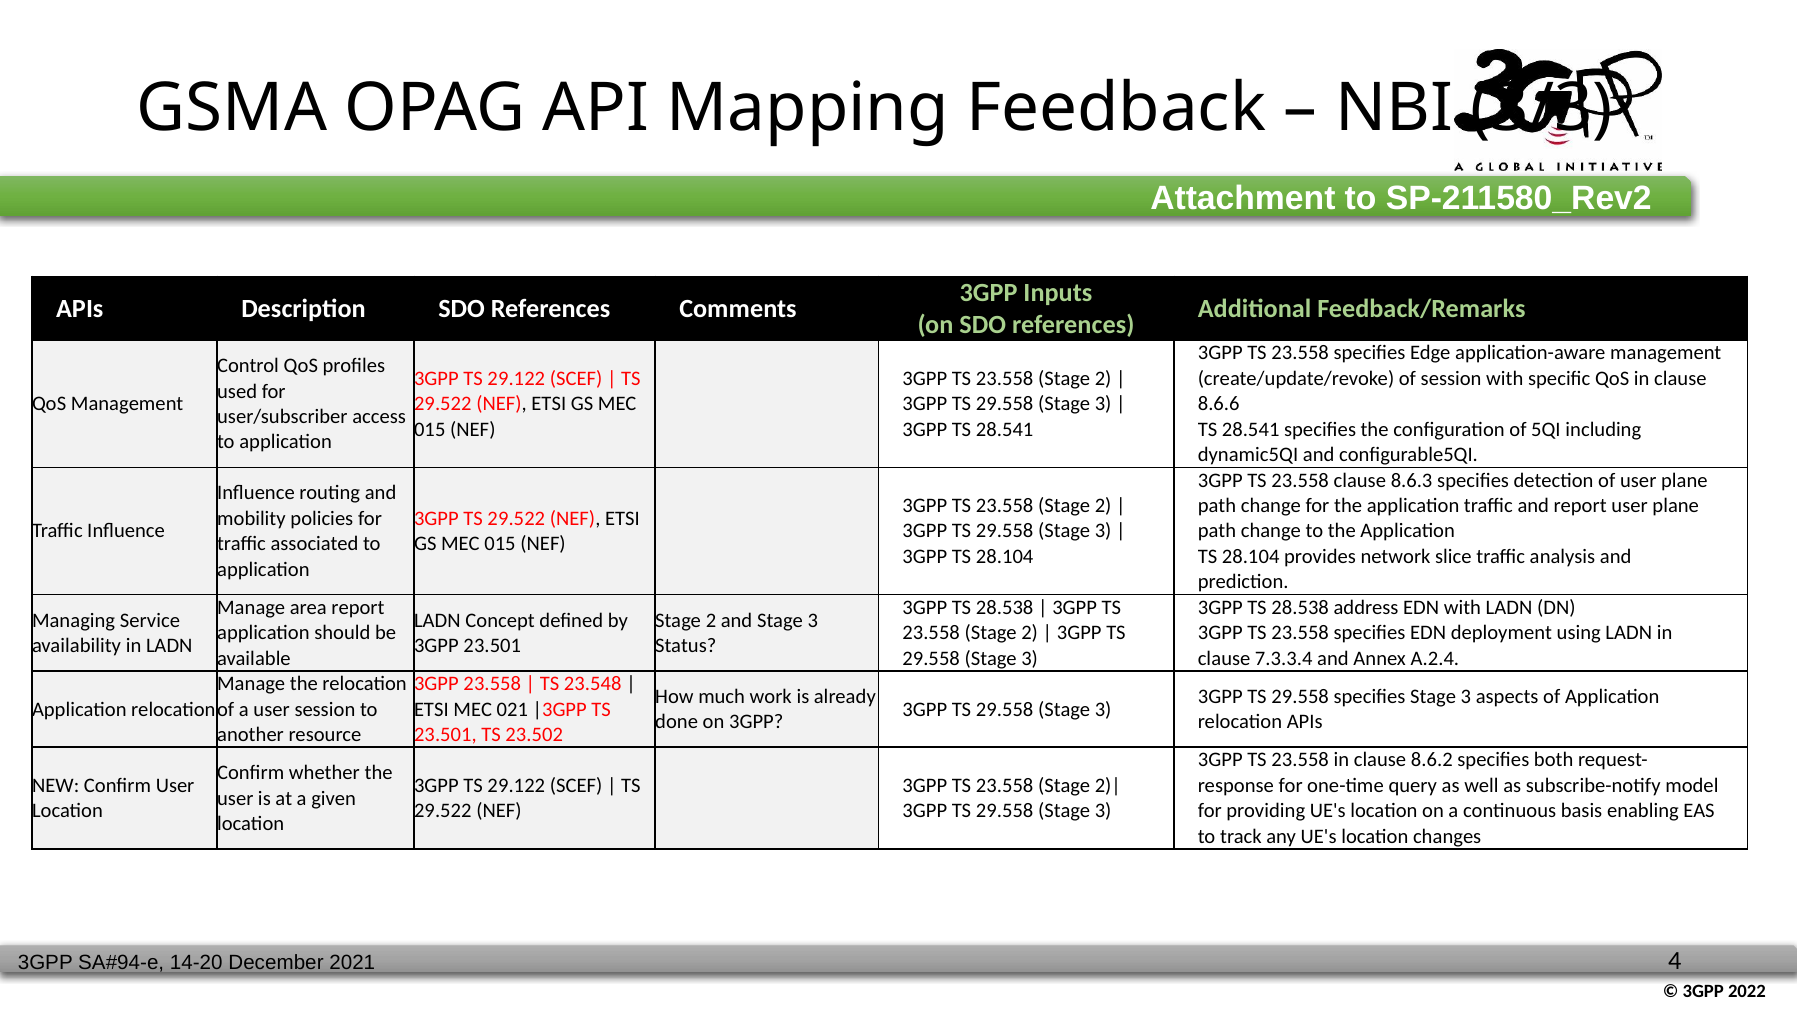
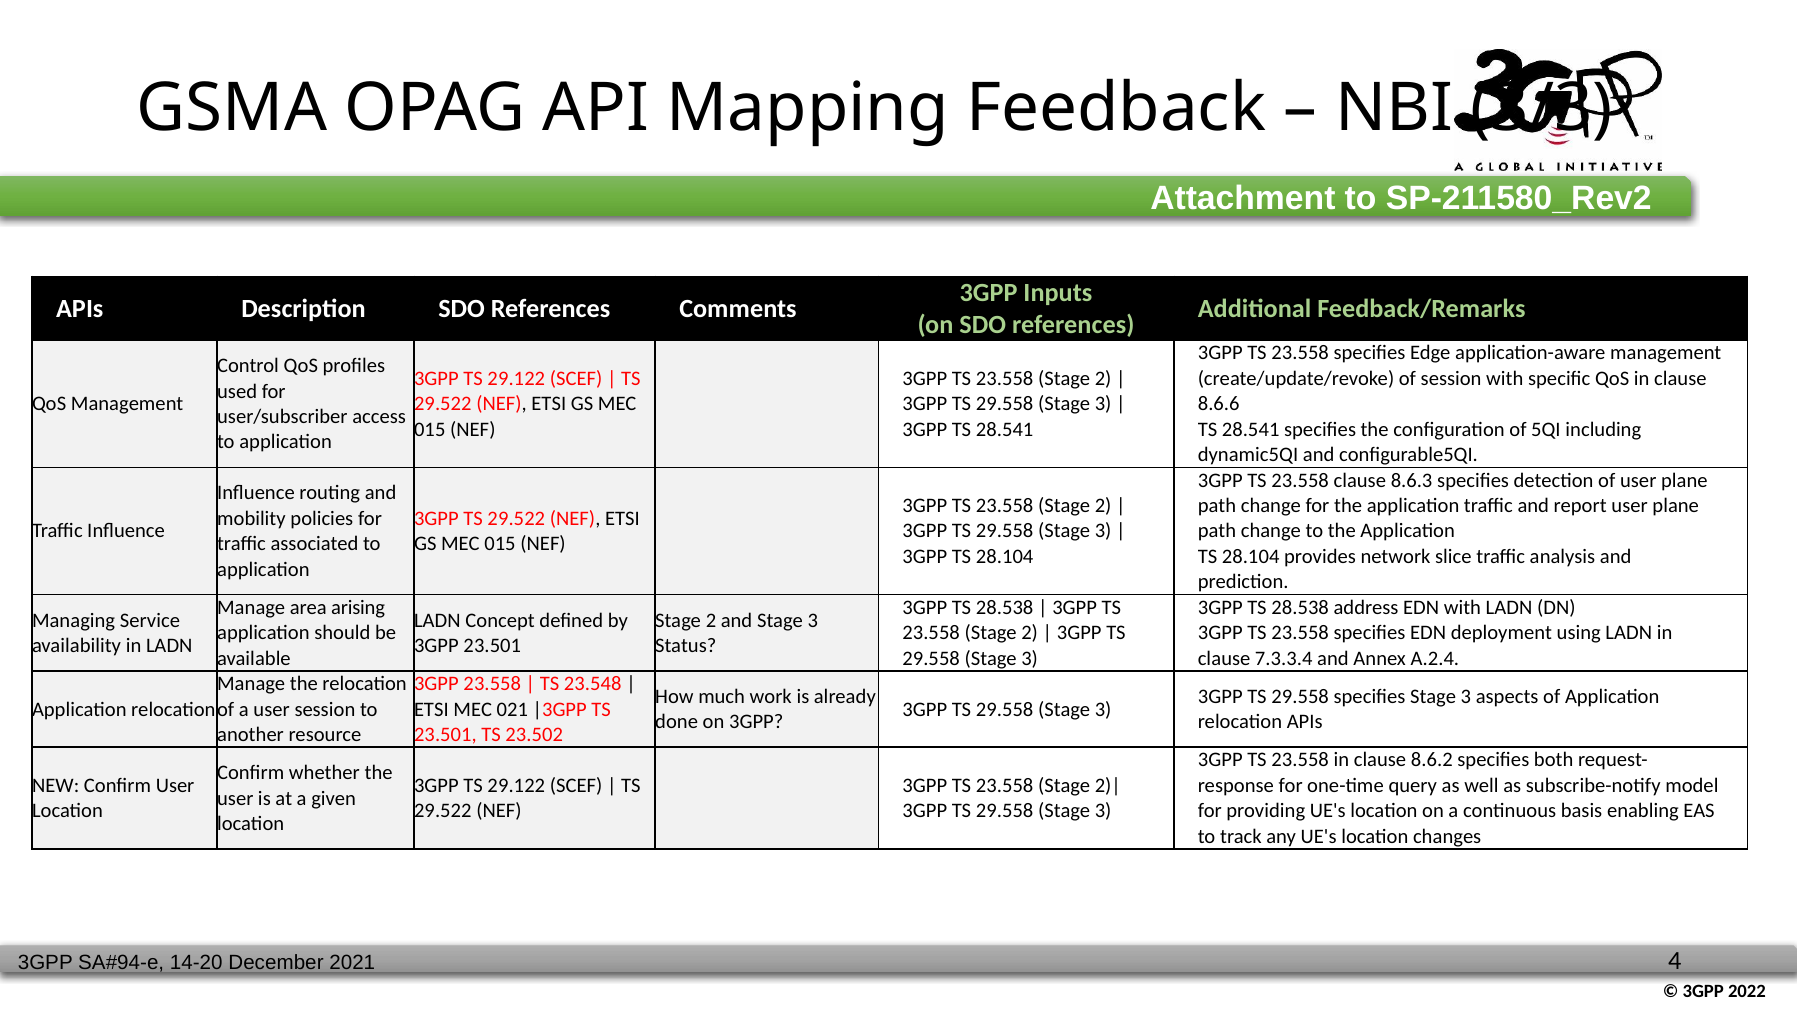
area report: report -> arising (358, 607)
